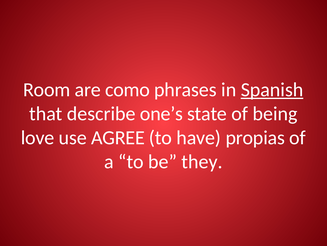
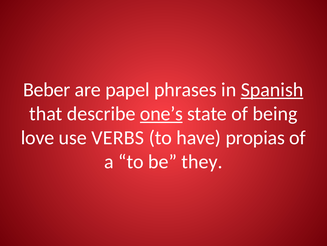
Room: Room -> Beber (47, 89)
como: como -> papel (127, 89)
one’s underline: none -> present (161, 113)
AGREE: AGREE -> VERBS (118, 137)
